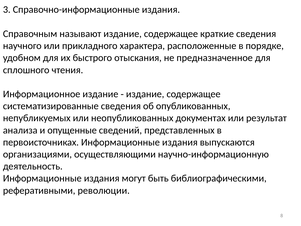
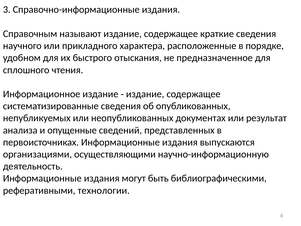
революции: революции -> технологии (104, 190)
